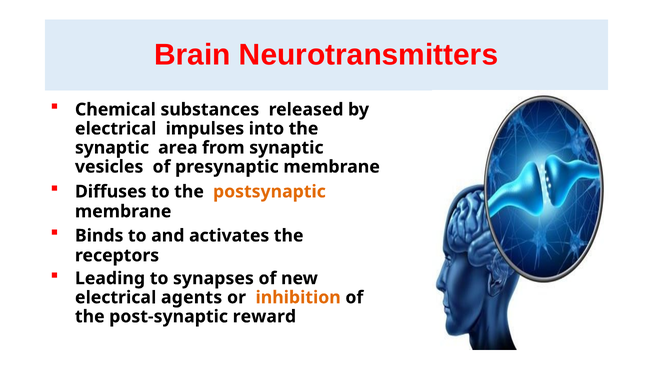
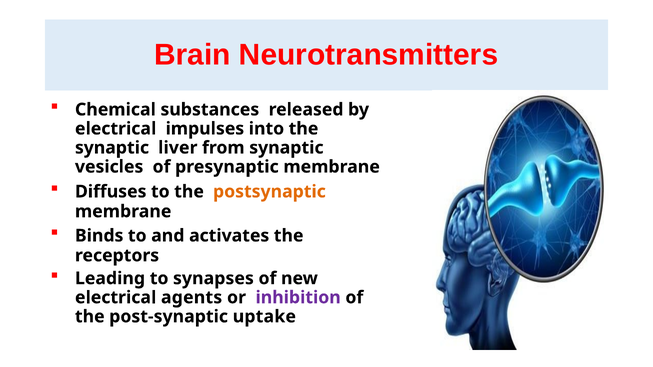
area: area -> liver (178, 148)
inhibition colour: orange -> purple (298, 298)
reward: reward -> uptake (264, 317)
